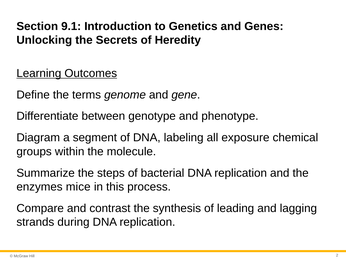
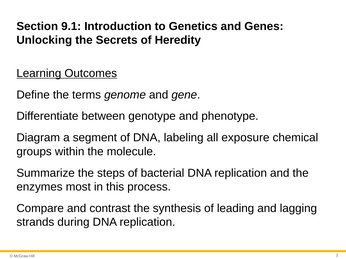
mice: mice -> most (78, 187)
